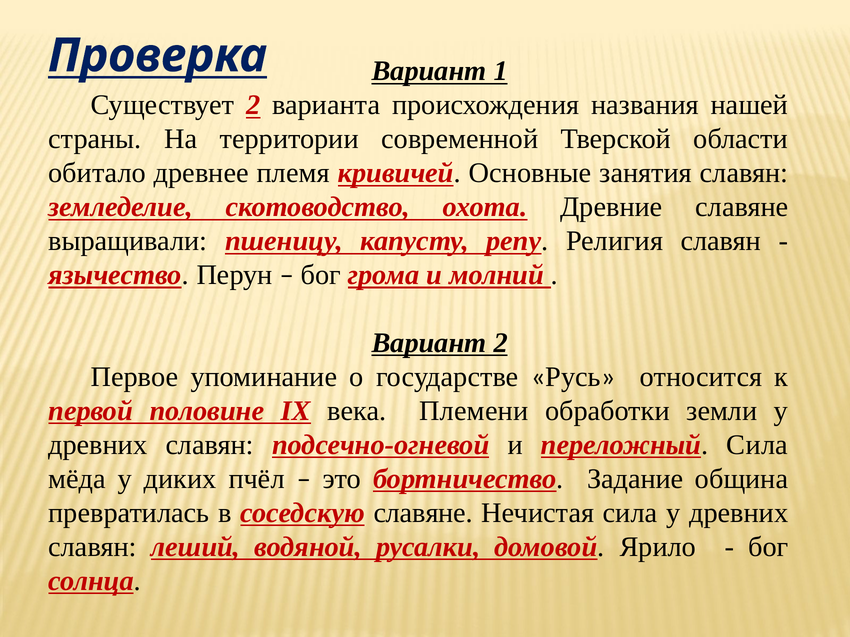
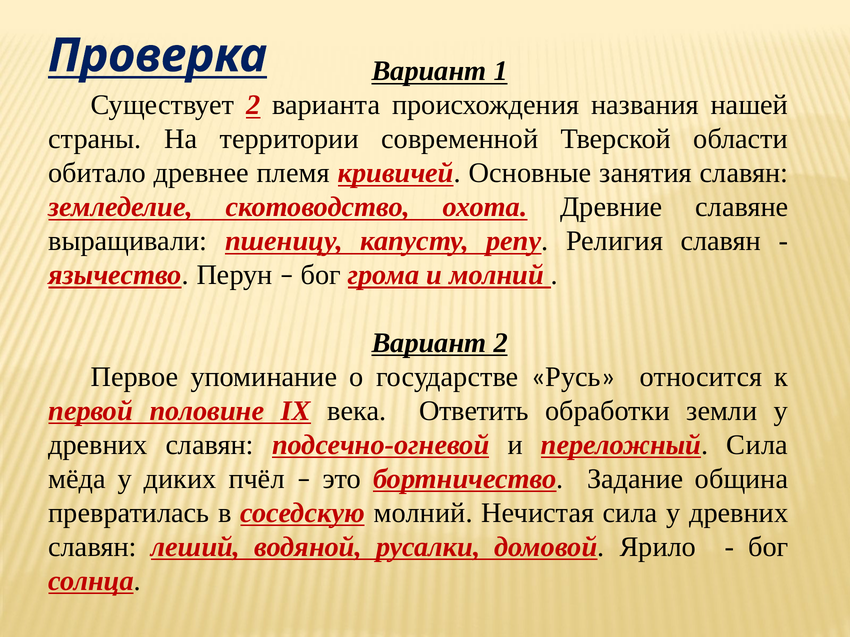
Племени: Племени -> Ответить (474, 411)
соседскую славяне: славяне -> молний (423, 513)
